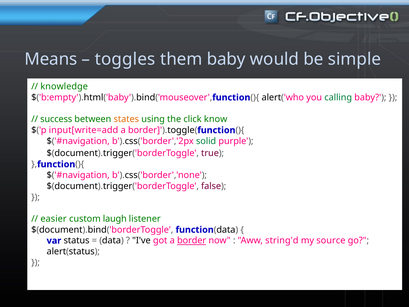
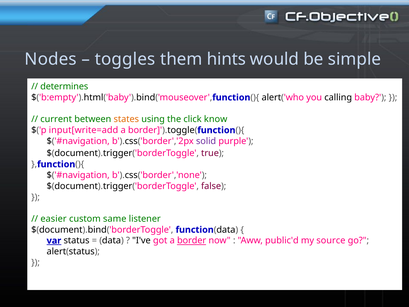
Means: Means -> Nodes (51, 59)
them baby: baby -> hints (226, 59)
knowledge: knowledge -> determines (64, 86)
calling colour: green -> black (338, 97)
success: success -> current (56, 119)
solid colour: green -> purple (206, 141)
laugh: laugh -> same (115, 219)
var underline: none -> present (54, 240)
string'd: string'd -> public'd (282, 240)
